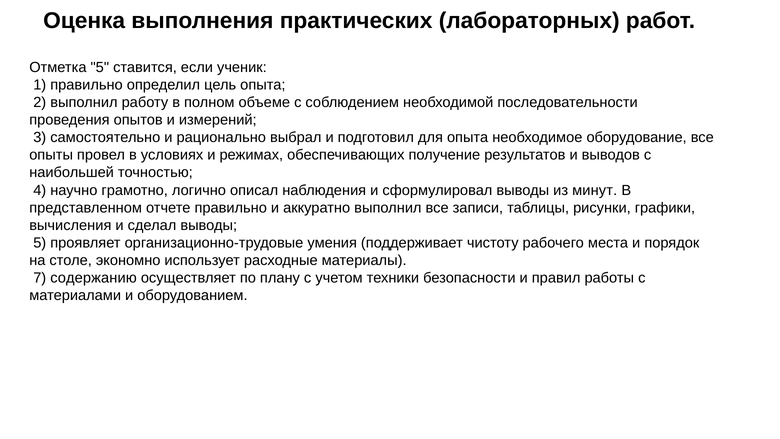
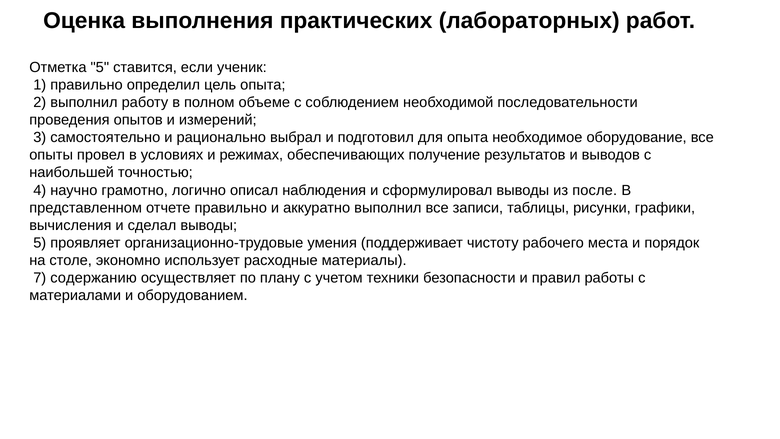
минут: минут -> после (595, 190)
